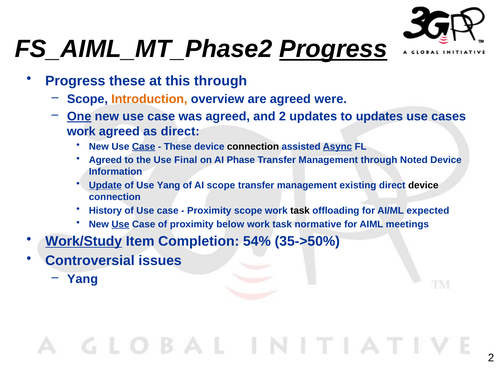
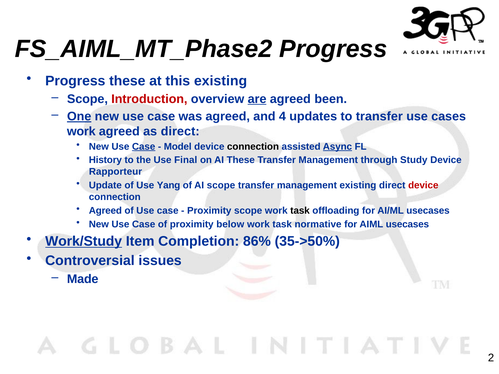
Progress underline: present -> none (333, 49)
this through: through -> existing (221, 81)
Introduction colour: orange -> red (149, 99)
are underline: none -> present (257, 99)
were: were -> been (331, 99)
and 2: 2 -> 4 (282, 117)
to updates: updates -> transfer (379, 117)
These: These -> Model (178, 147)
Agreed: Agreed -> History (105, 160)
AI Phase: Phase -> These (241, 160)
Noted: Noted -> Study (414, 160)
Information: Information -> Rapporteur (116, 172)
Update underline: present -> none (105, 185)
device colour: black -> red (423, 185)
History: History -> Agreed (105, 211)
AI/ML expected: expected -> usecases (428, 211)
Use underline: present -> none (120, 224)
AIML meetings: meetings -> usecases (407, 224)
54%: 54% -> 86% (257, 242)
Yang: Yang -> Made (83, 279)
